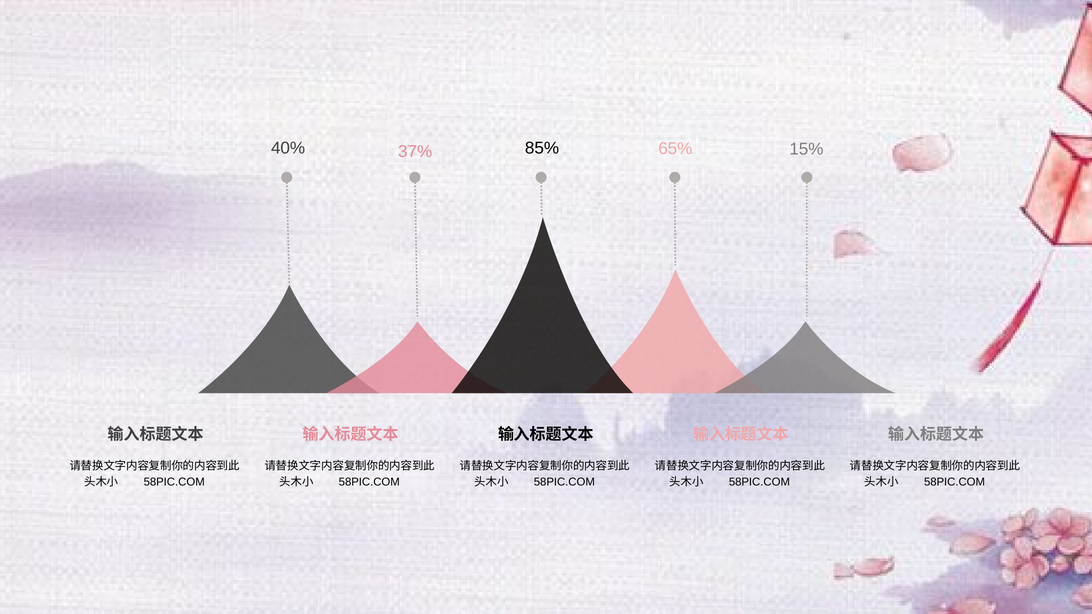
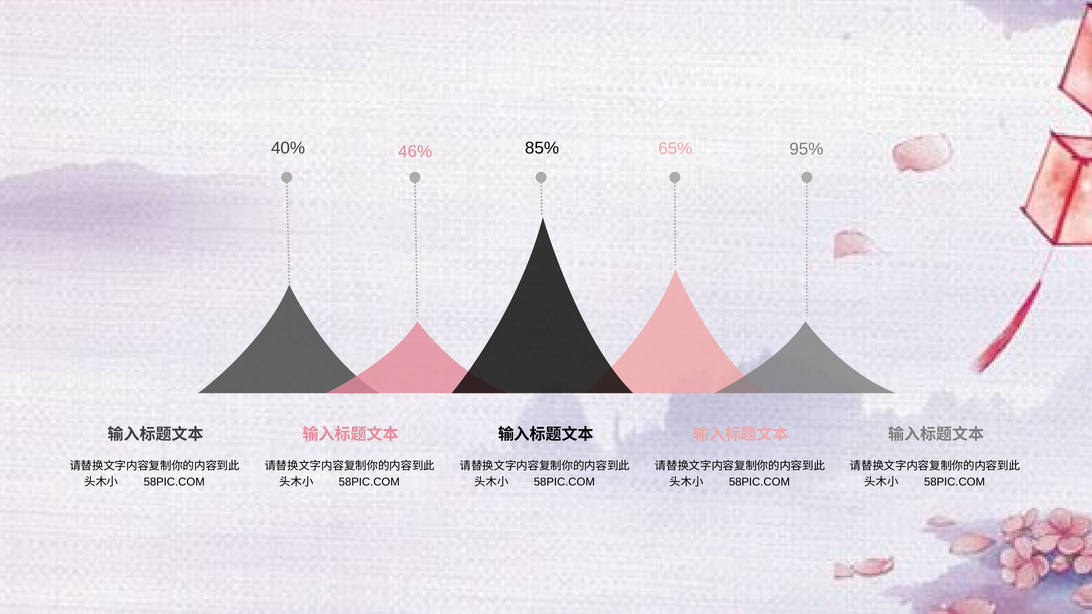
15%: 15% -> 95% (806, 149)
37%: 37% -> 46% (415, 151)
